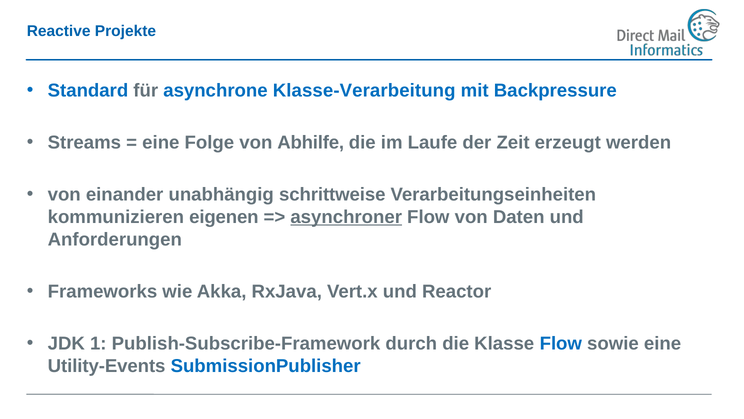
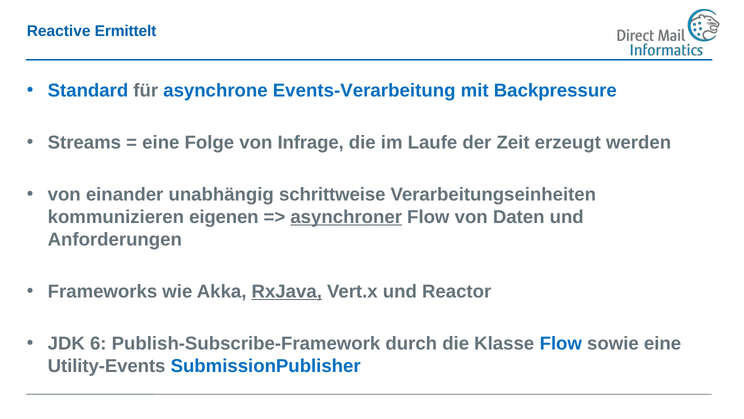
Projekte: Projekte -> Ermittelt (126, 31)
Klasse-Verarbeitung: Klasse-Verarbeitung -> Events-Verarbeitung (364, 90)
Abhilfe: Abhilfe -> Infrage (311, 142)
RxJava underline: none -> present (287, 291)
1: 1 -> 6 (98, 343)
